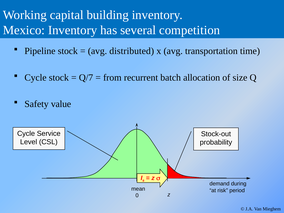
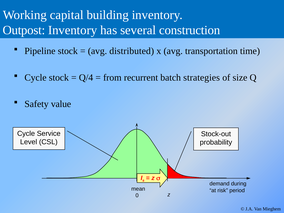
Mexico: Mexico -> Outpost (24, 30)
competition: competition -> construction (190, 30)
Q/7: Q/7 -> Q/4 (86, 78)
allocation: allocation -> strategies (202, 78)
